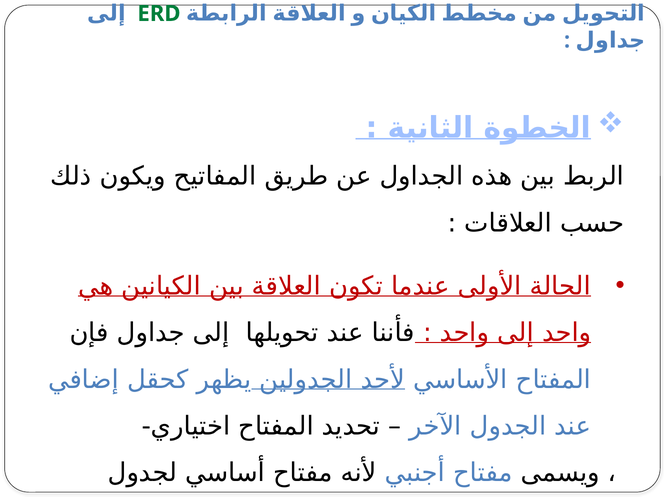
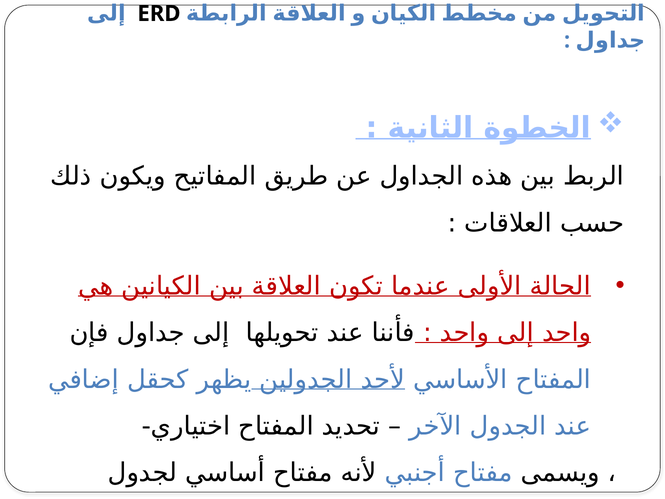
ERD colour: green -> black (159, 14)
